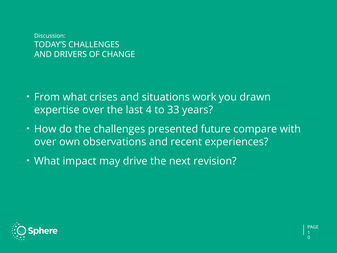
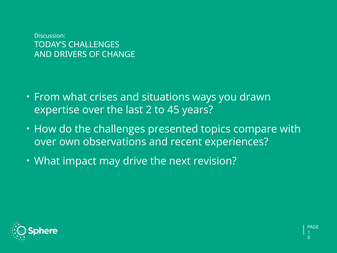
work: work -> ways (204, 97)
4: 4 -> 2 (149, 110)
33: 33 -> 45 (173, 110)
future: future -> topics (216, 129)
